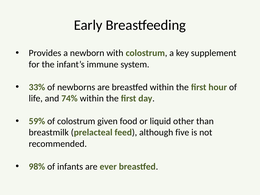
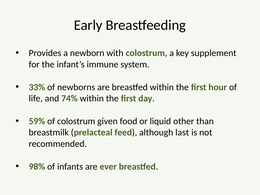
five: five -> last (182, 133)
